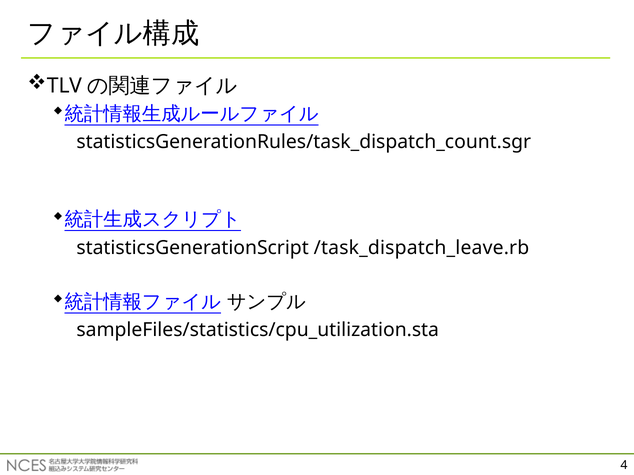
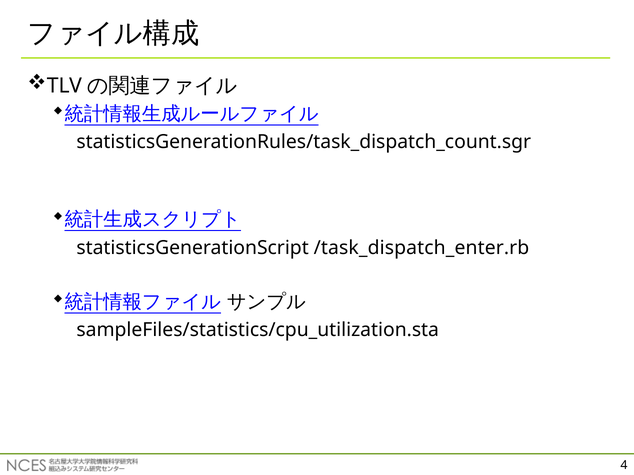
/task_dispatch_leave.rb: /task_dispatch_leave.rb -> /task_dispatch_enter.rb (421, 248)
